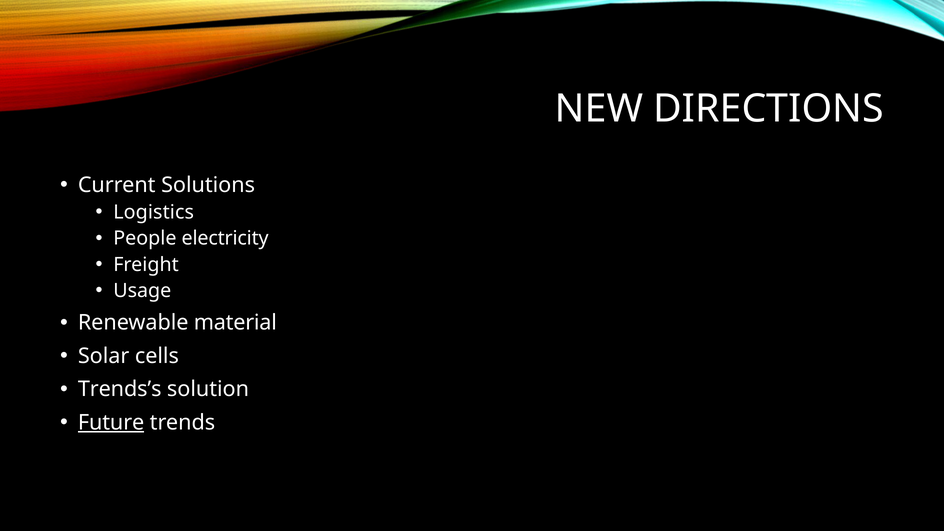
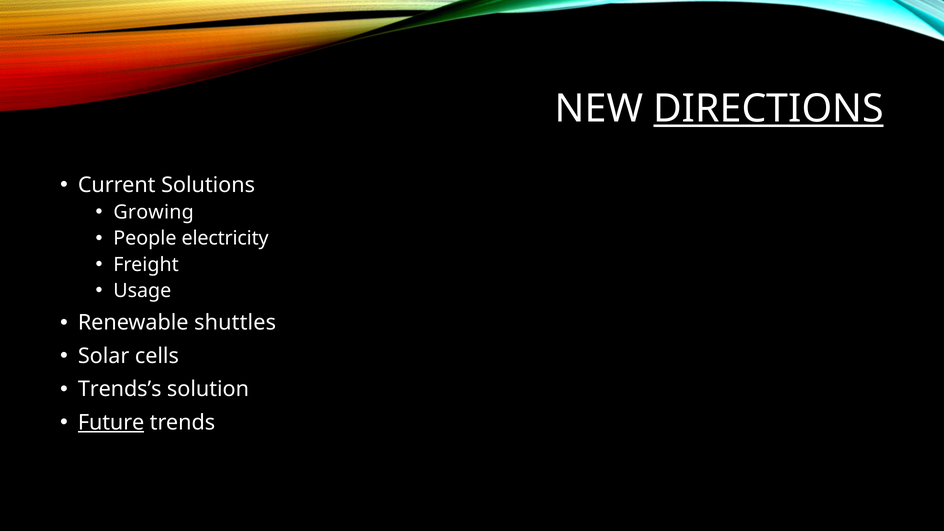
DIRECTIONS underline: none -> present (769, 109)
Logistics: Logistics -> Growing (154, 212)
material: material -> shuttles (235, 323)
